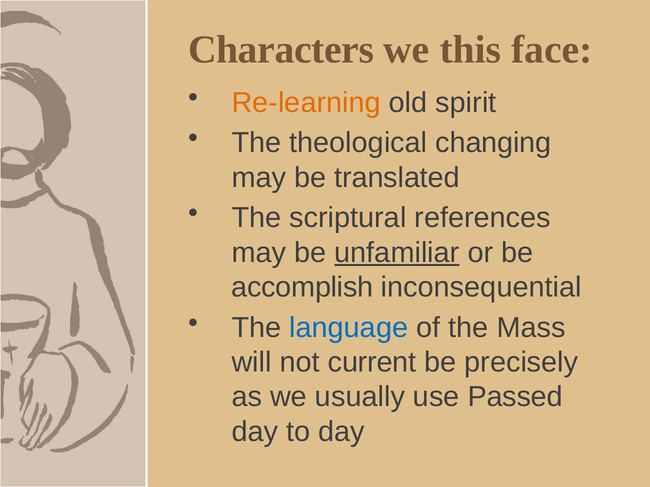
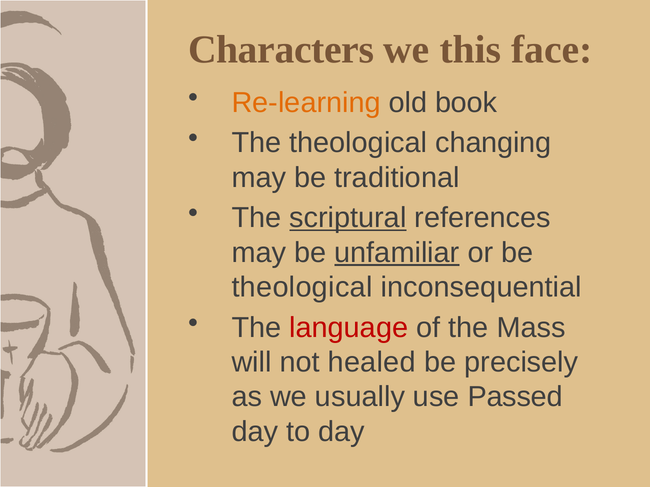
spirit: spirit -> book (466, 103)
translated: translated -> traditional (397, 178)
scriptural underline: none -> present (348, 218)
accomplish: accomplish -> theological (302, 288)
language colour: blue -> red (349, 328)
current: current -> healed (372, 363)
